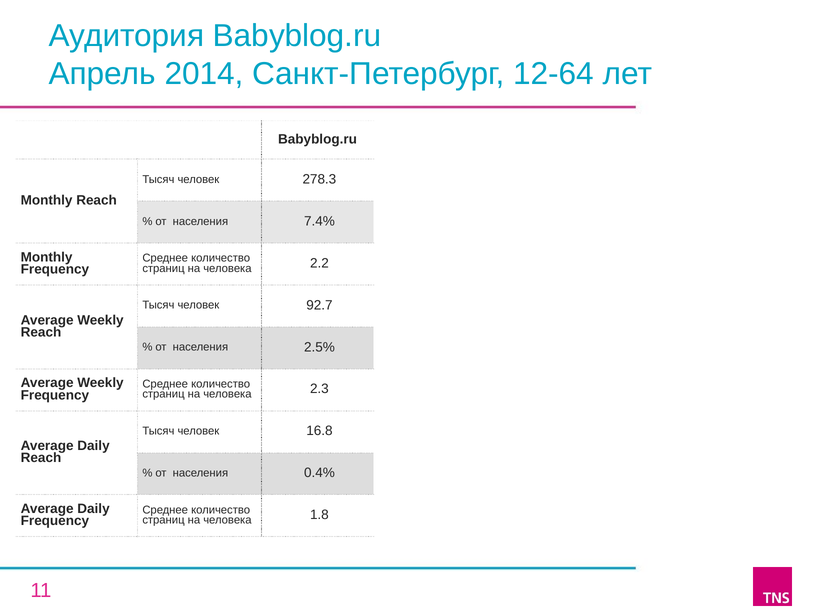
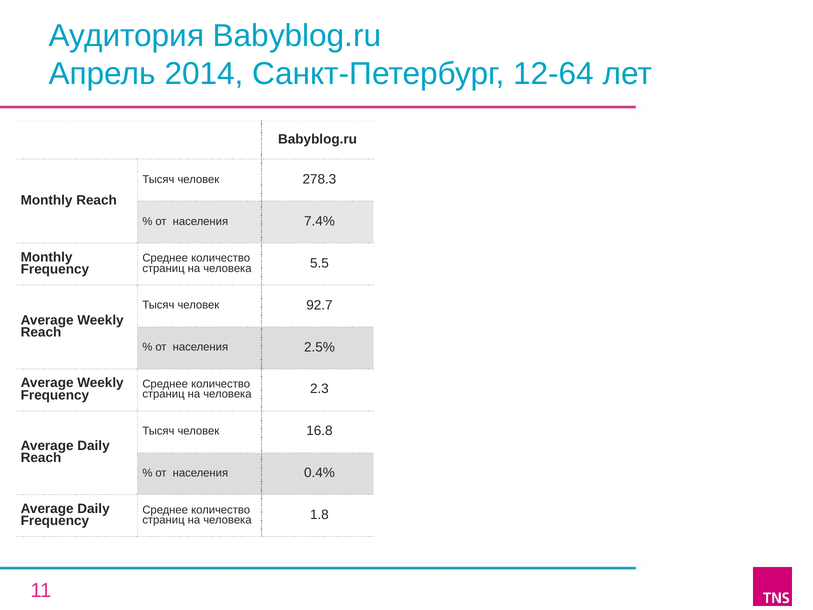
2.2: 2.2 -> 5.5 (319, 263)
